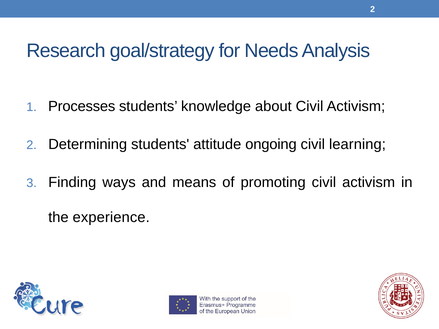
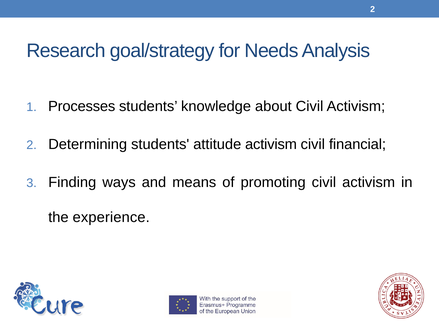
attitude ongoing: ongoing -> activism (271, 144)
learning: learning -> financial (358, 144)
